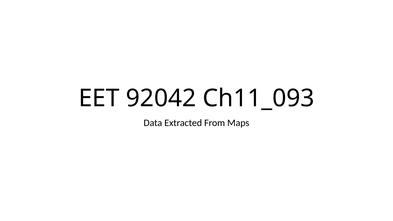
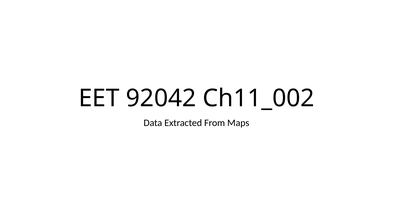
Ch11_093: Ch11_093 -> Ch11_002 (259, 98)
